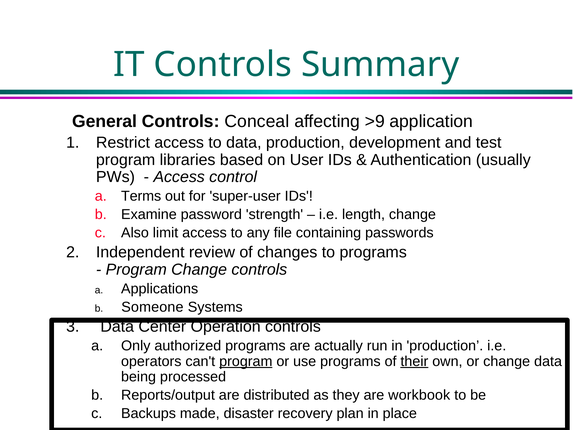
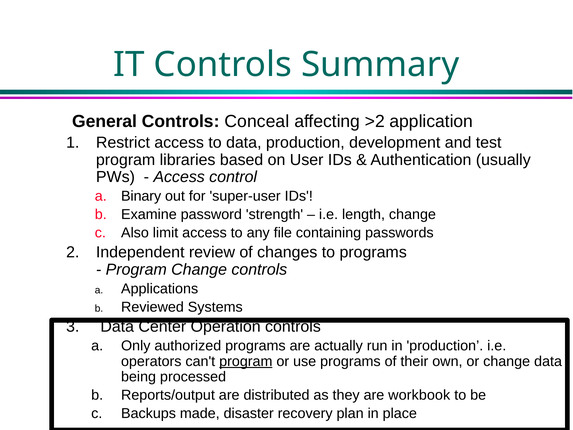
>9: >9 -> >2 (375, 121)
Terms: Terms -> Binary (141, 196)
Someone: Someone -> Reviewed (152, 307)
their underline: present -> none (414, 361)
